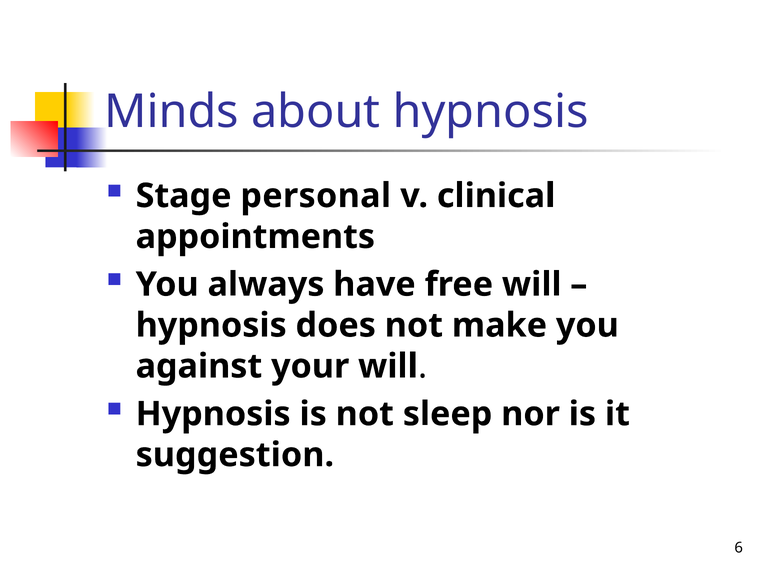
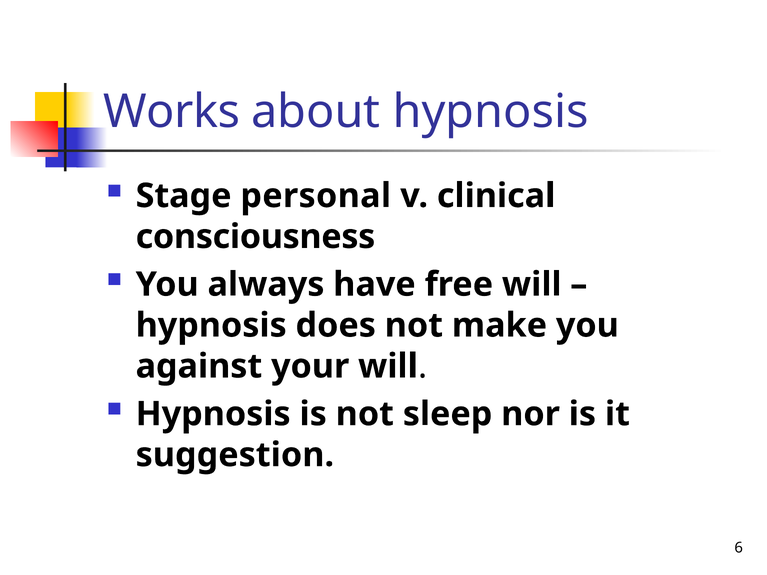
Minds: Minds -> Works (172, 112)
appointments: appointments -> consciousness (255, 237)
